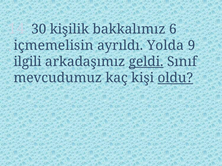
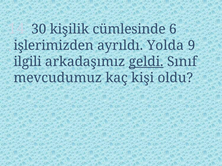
bakkalımız: bakkalımız -> cümlesinde (129, 29)
içmemelisin: içmemelisin -> işlerimizden (54, 46)
oldu underline: present -> none (175, 78)
